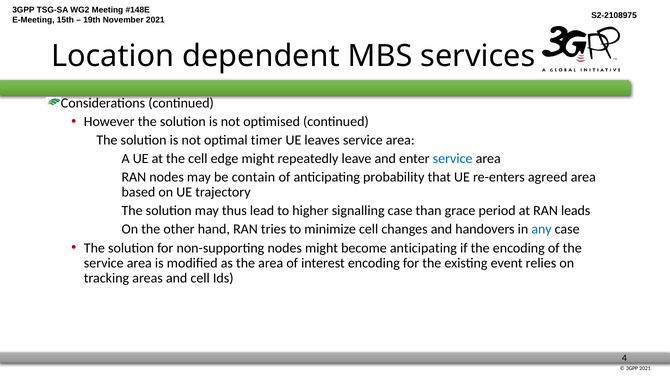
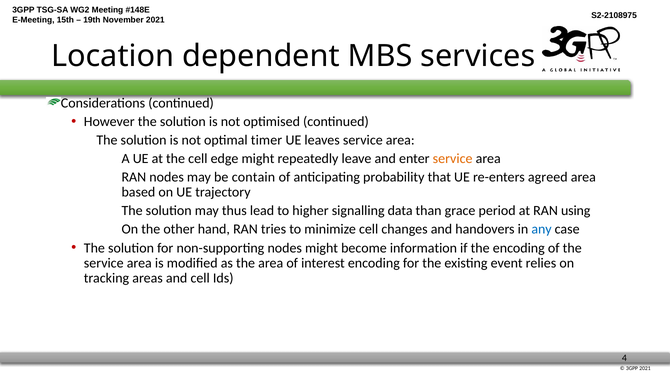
service colour: blue -> orange (453, 159)
signalling case: case -> data (400, 211)
leads: leads -> using (576, 211)
become anticipating: anticipating -> information (423, 248)
